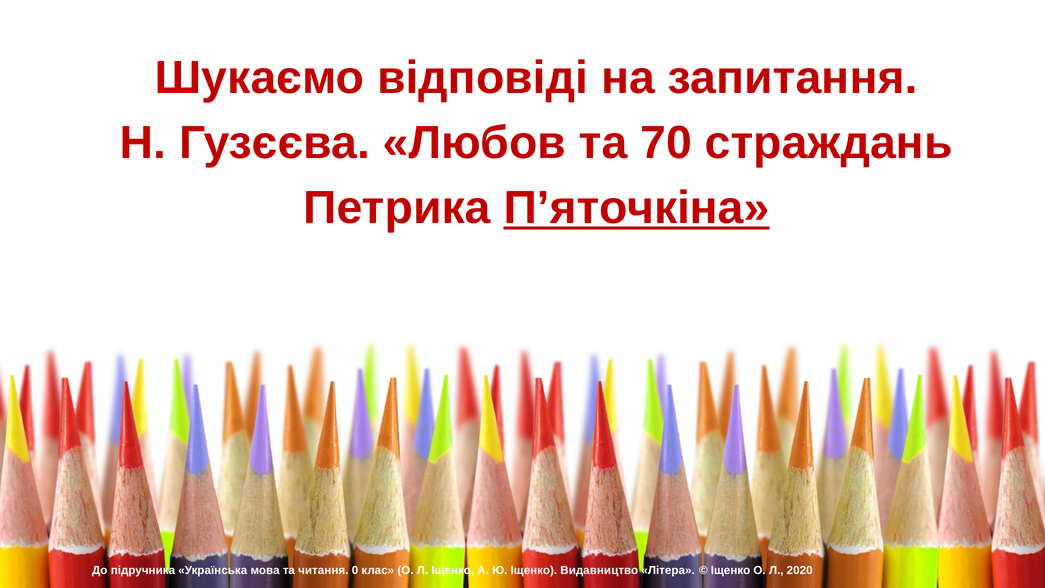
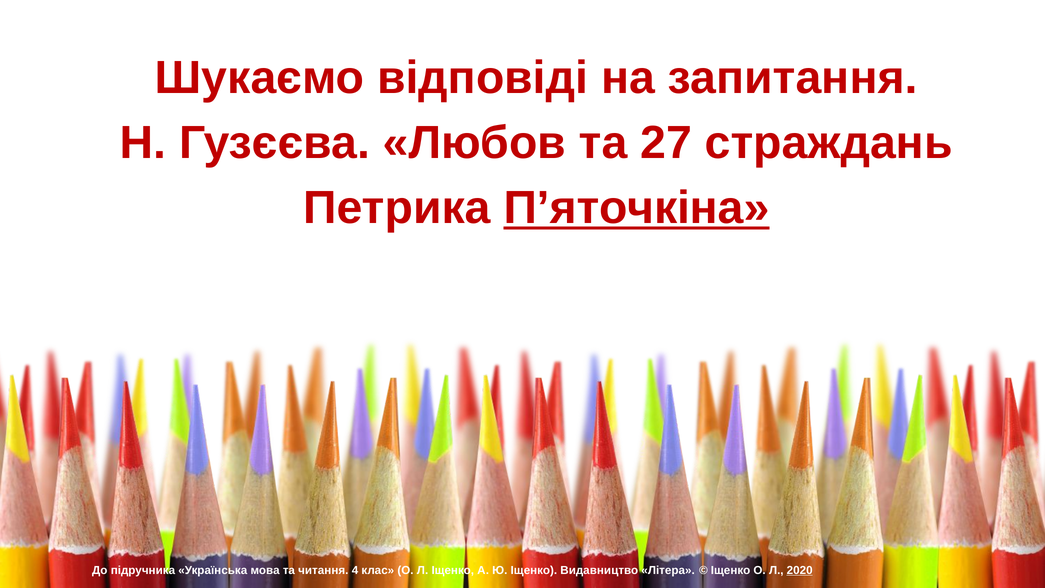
70: 70 -> 27 (666, 143)
0: 0 -> 4 (355, 570)
2020 underline: none -> present (800, 570)
